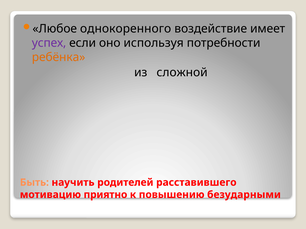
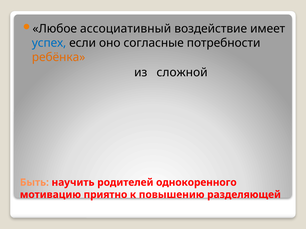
однокоренного: однокоренного -> ассоциативный (126, 29)
успех colour: purple -> blue (49, 43)
используя: используя -> согласные (154, 43)
расставившего: расставившего -> однокоренного (196, 183)
безударными: безударными -> разделяющей (244, 195)
